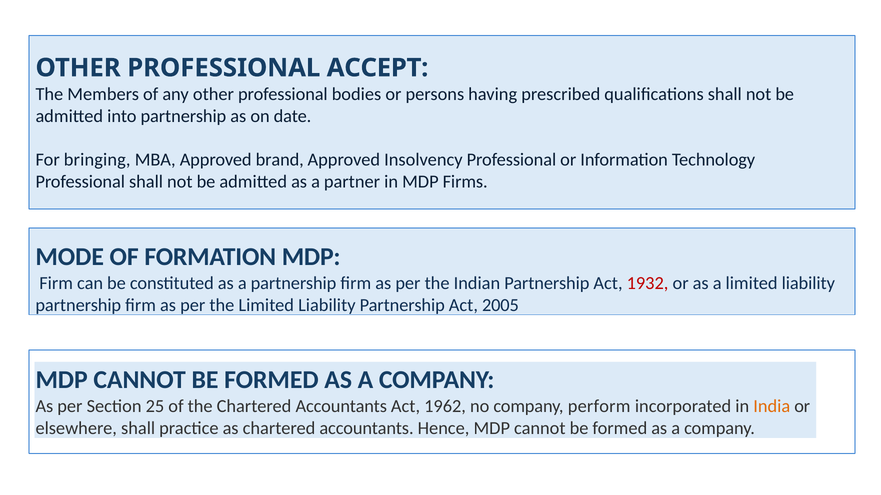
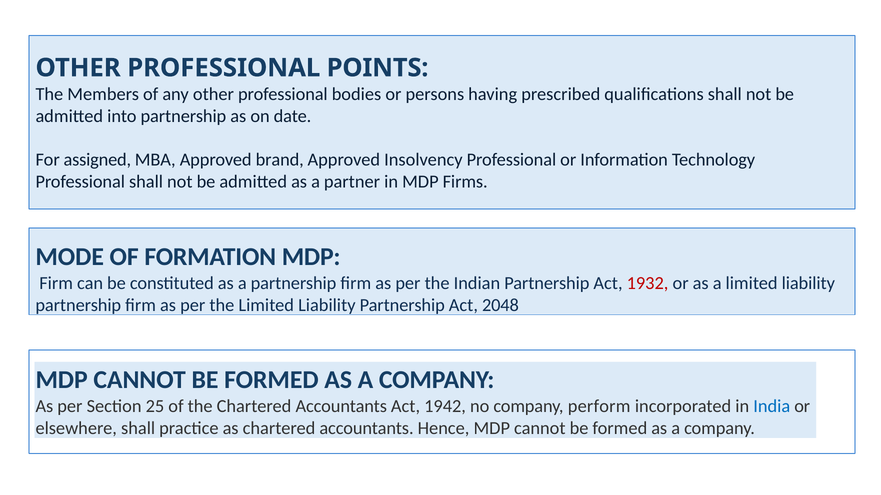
ACCEPT: ACCEPT -> POINTS (378, 68)
bringing: bringing -> assigned (97, 160)
2005: 2005 -> 2048 (500, 305)
1962: 1962 -> 1942 (445, 407)
India colour: orange -> blue (772, 407)
